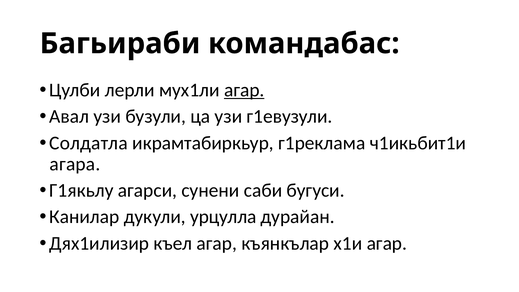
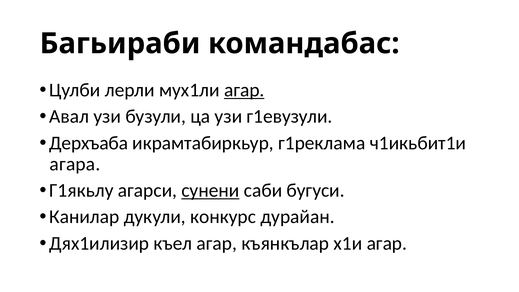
Солдатла: Солдатла -> Дерхъаба (89, 143)
сунени underline: none -> present (210, 190)
урцулла: урцулла -> конкурс (223, 217)
